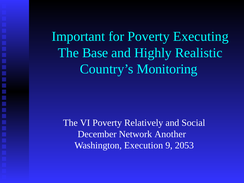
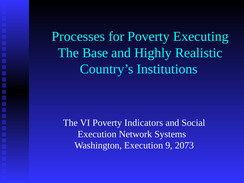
Important: Important -> Processes (78, 37)
Monitoring: Monitoring -> Institutions (167, 69)
Relatively: Relatively -> Indicators (144, 123)
December: December -> Execution (97, 134)
Another: Another -> Systems (170, 134)
2053: 2053 -> 2073 (184, 145)
